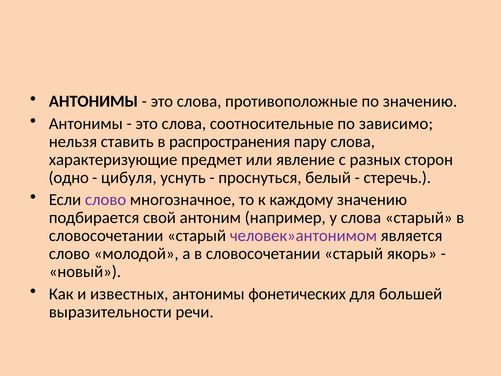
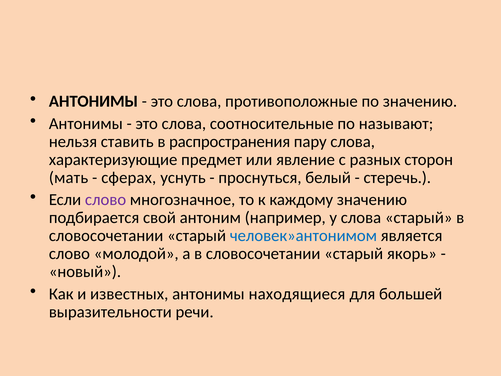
зависимо: зависимо -> называют (396, 123)
одно: одно -> мать (69, 177)
цибуля: цибуля -> сферах (129, 177)
человек»антонимом colour: purple -> blue (303, 236)
фонетических: фонетических -> находящиеся (297, 294)
